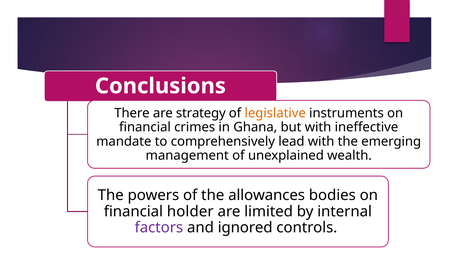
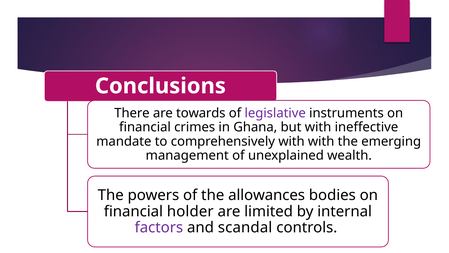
strategy: strategy -> towards (201, 113)
legislative colour: orange -> purple (275, 113)
comprehensively lead: lead -> with (291, 141)
ignored: ignored -> scandal (245, 227)
